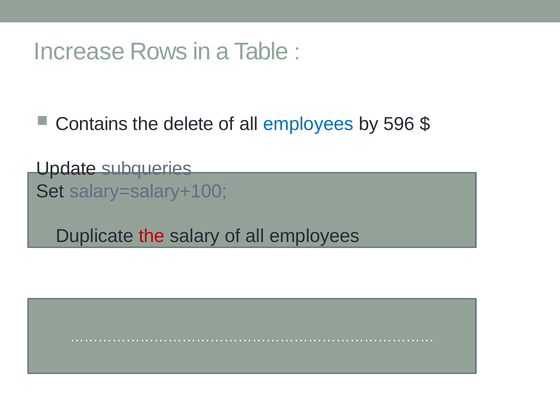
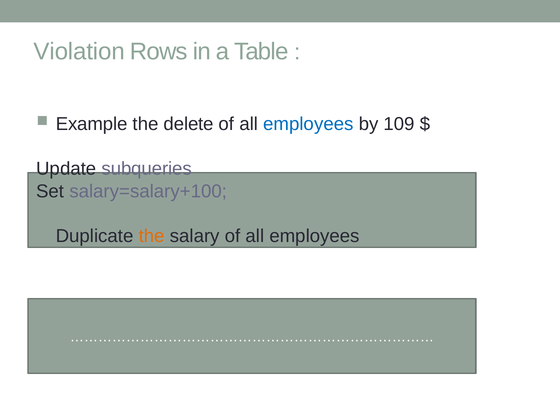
Increase: Increase -> Violation (79, 52)
Contains: Contains -> Example (92, 124)
596: 596 -> 109 (399, 124)
the colour: red -> orange (152, 236)
